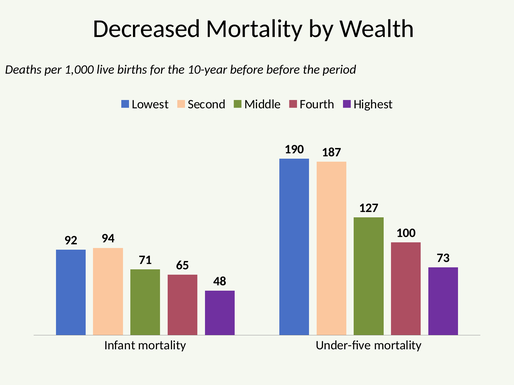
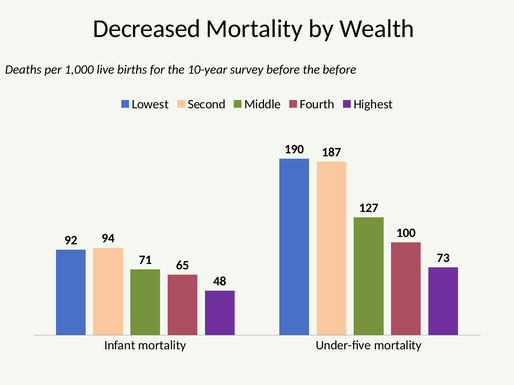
10-year before: before -> survey (247, 70)
the period: period -> before (339, 70)
